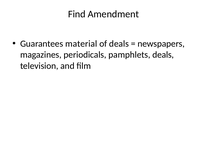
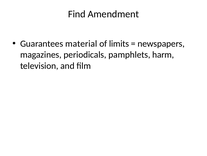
of deals: deals -> limits (119, 43)
pamphlets deals: deals -> harm (163, 54)
